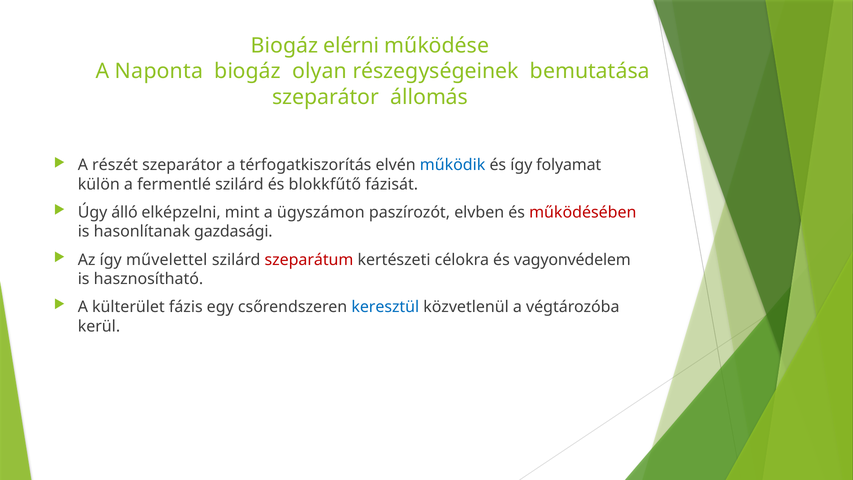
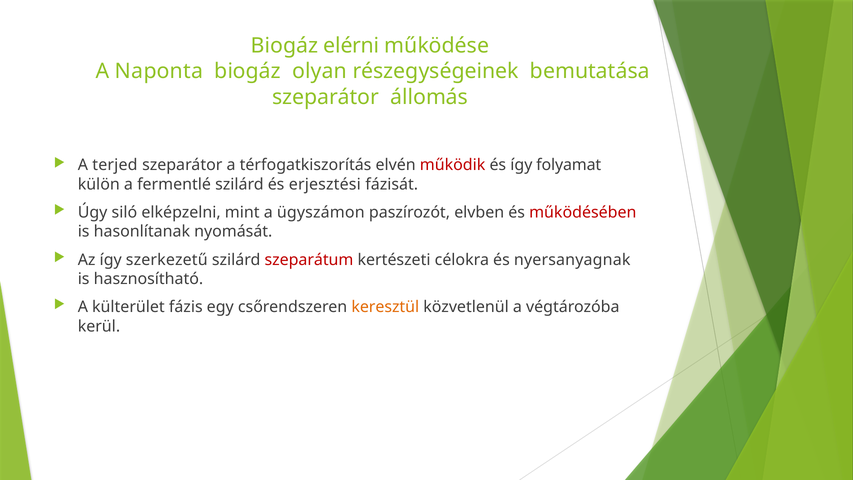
részét: részét -> terjed (115, 165)
működik colour: blue -> red (453, 165)
blokkfűtő: blokkfűtő -> erjesztési (325, 184)
álló: álló -> siló (124, 212)
gazdasági: gazdasági -> nyomását (233, 232)
művelettel: művelettel -> szerkezetű (167, 260)
vagyonvédelem: vagyonvédelem -> nyersanyagnak (572, 260)
keresztül colour: blue -> orange (385, 307)
